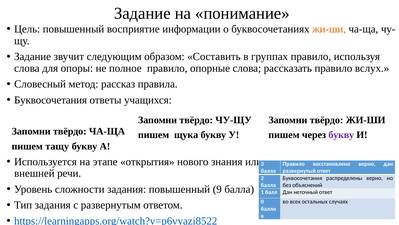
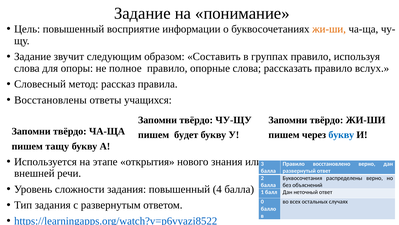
Буквосочетания: Буквосочетания -> Восстановлены (50, 100)
щука: щука -> будет (186, 134)
букву colour: purple -> blue (341, 134)
9: 9 -> 4 (217, 189)
